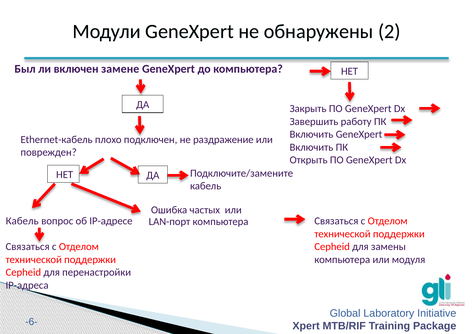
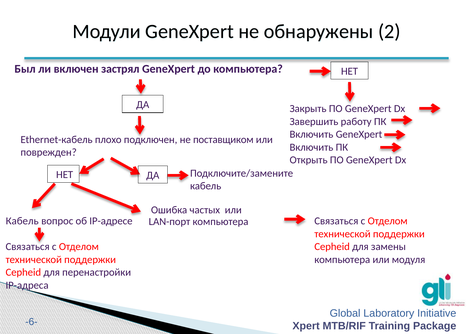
замене: замене -> застрял (120, 69)
раздражение: раздражение -> поставщиком (223, 139)
